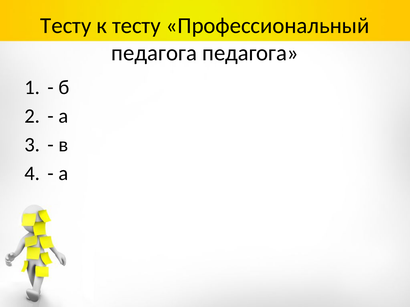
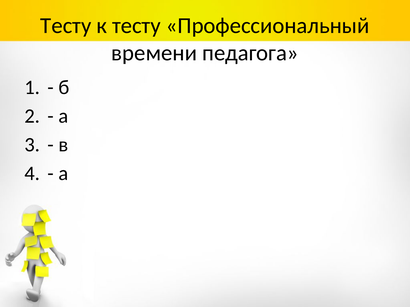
педагога: педагога -> времени (154, 53)
